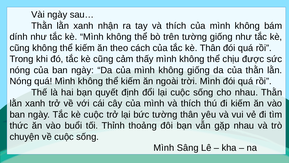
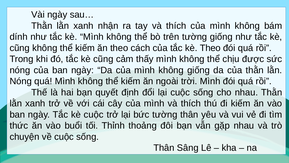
kè Thân: Thân -> Theo (210, 48)
Mình: Mình -> Thân (164, 148)
